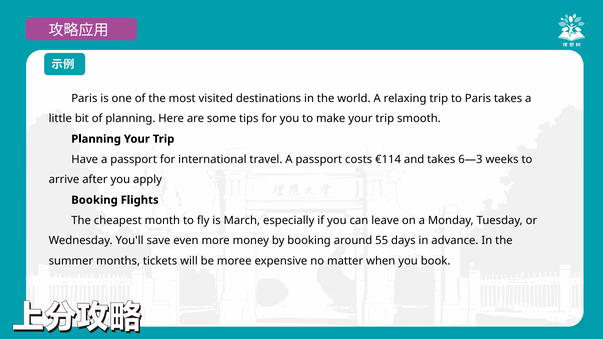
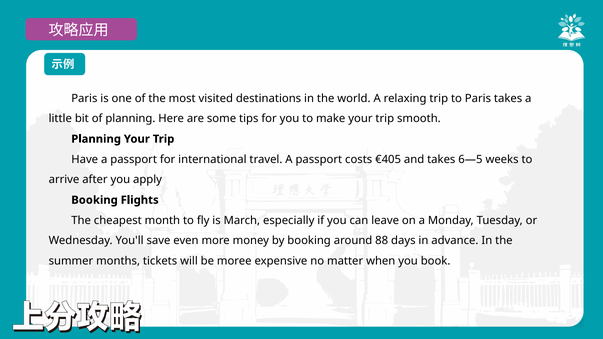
€114: €114 -> €405 (388, 159)
6—3: 6—3 -> 6—5 (470, 159)
55: 55 -> 88 (382, 241)
